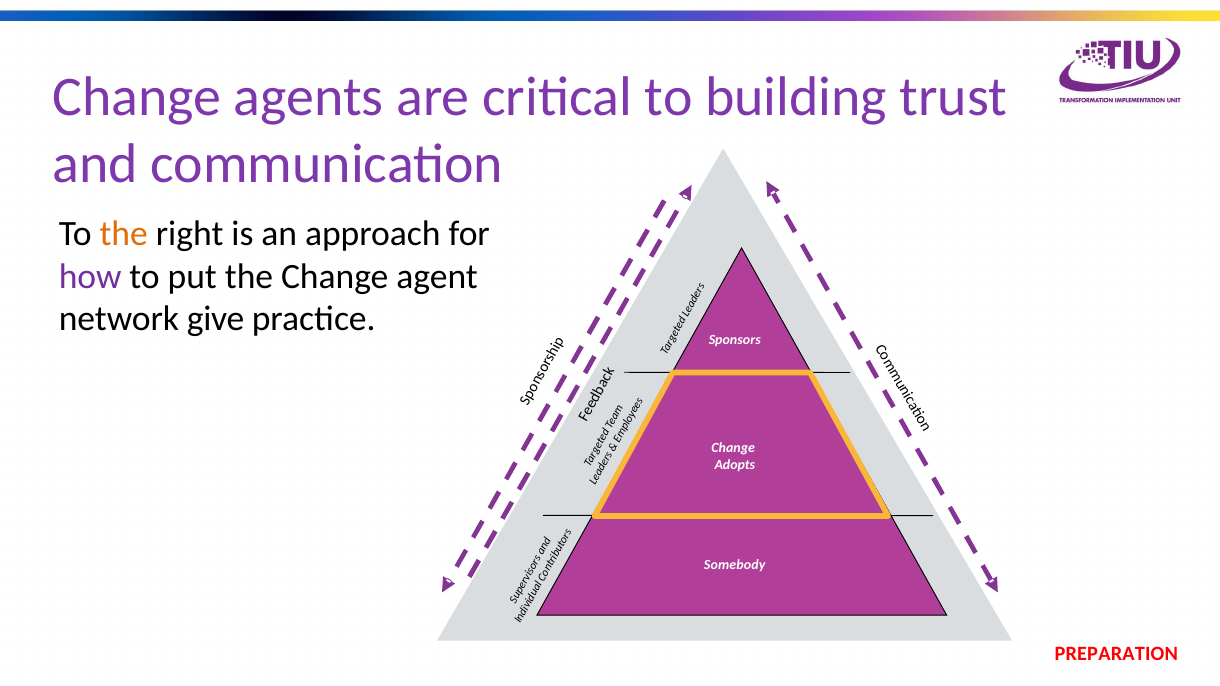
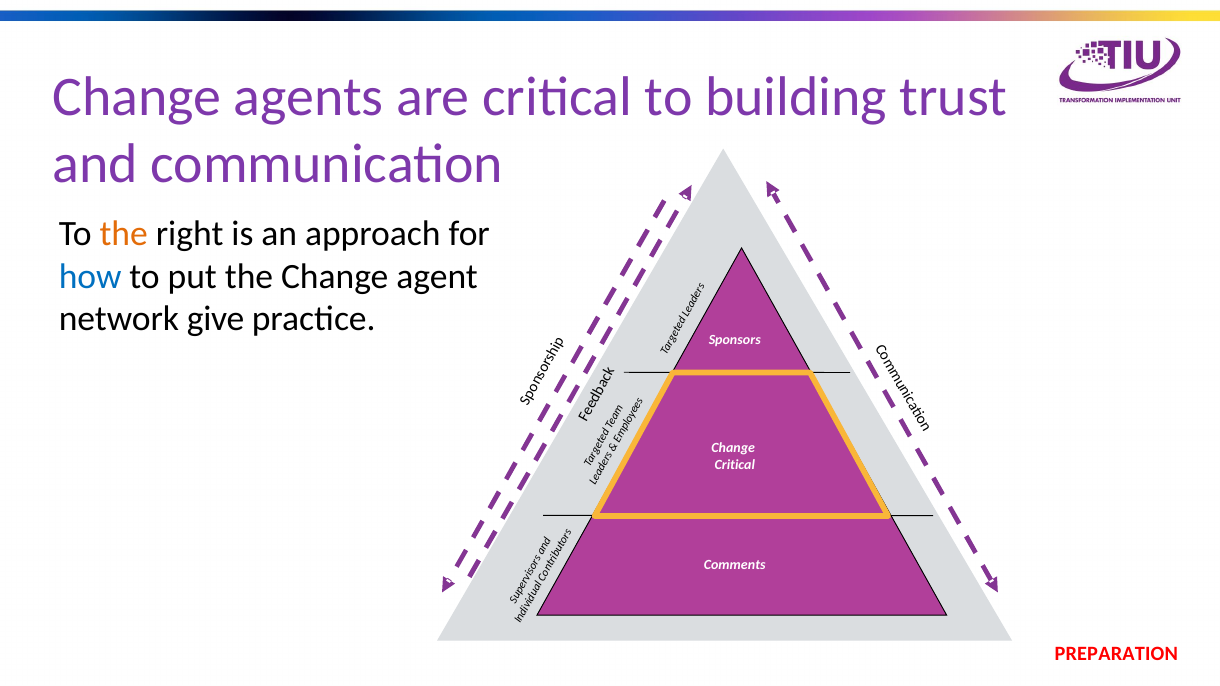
how colour: purple -> blue (90, 277)
Adopts: Adopts -> Critical (735, 465)
Somebody: Somebody -> Comments (735, 566)
